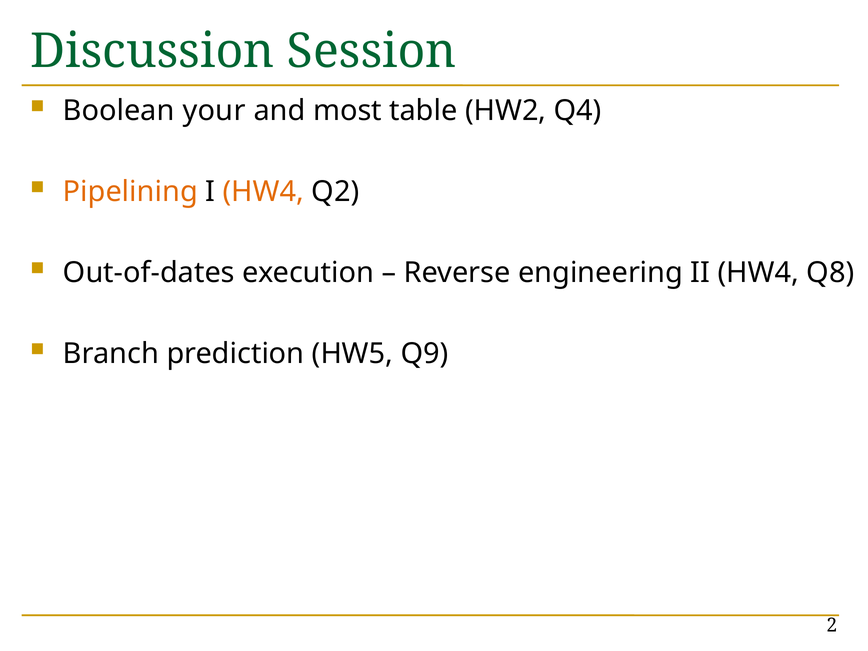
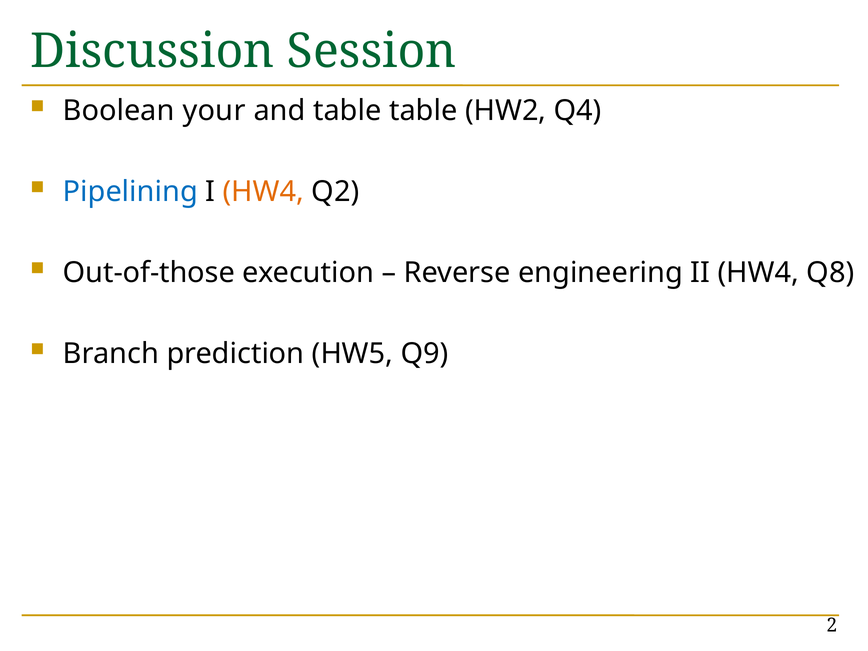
and most: most -> table (347, 111)
Pipelining colour: orange -> blue (130, 192)
Out-of-dates: Out-of-dates -> Out-of-those (149, 273)
